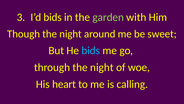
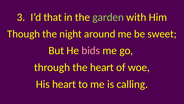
I’d bids: bids -> that (53, 17)
bids colour: light blue -> pink (91, 50)
through the night: night -> heart (102, 67)
